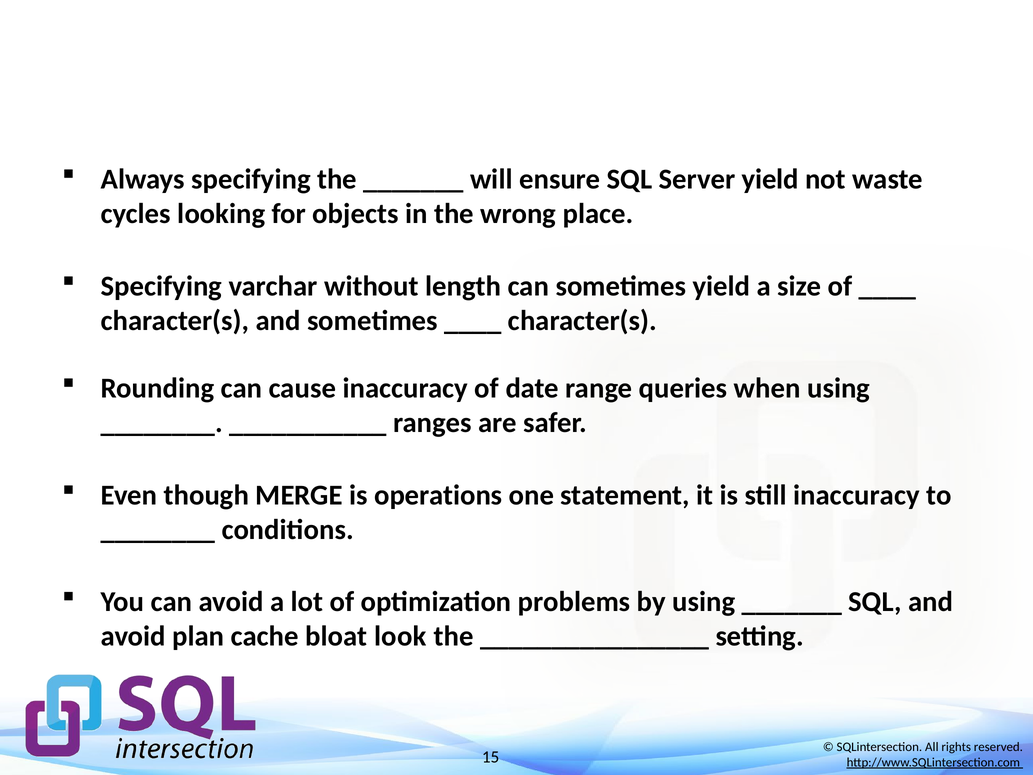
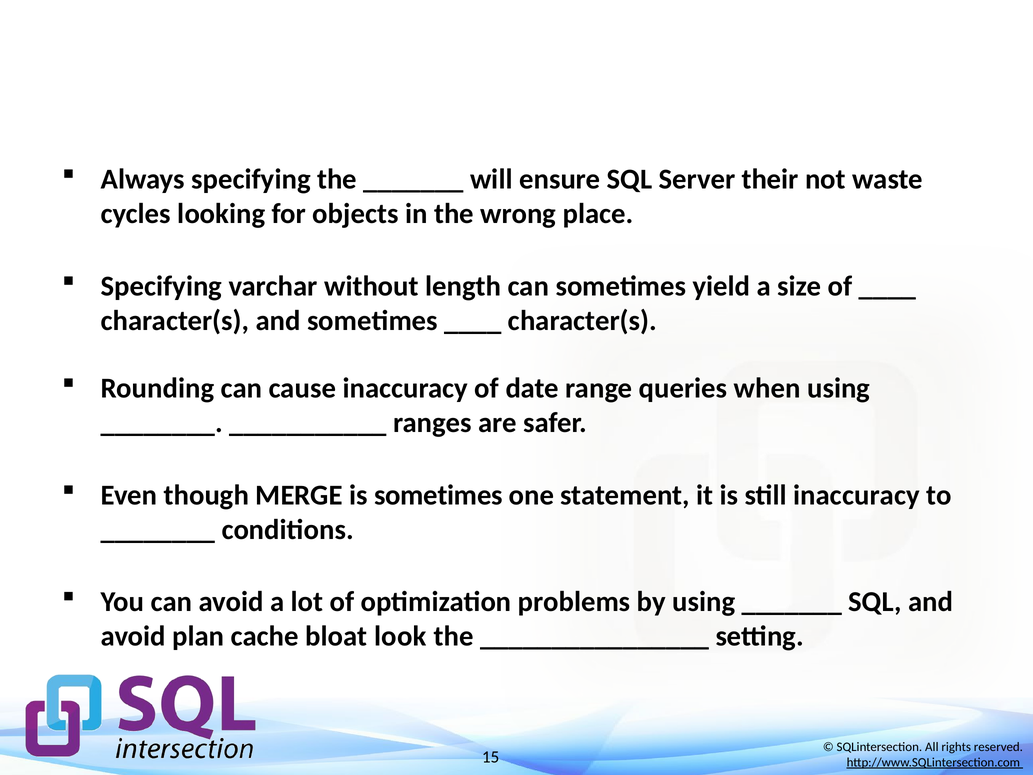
Server yield: yield -> their (770, 179)
is operations: operations -> sometimes (438, 495)
